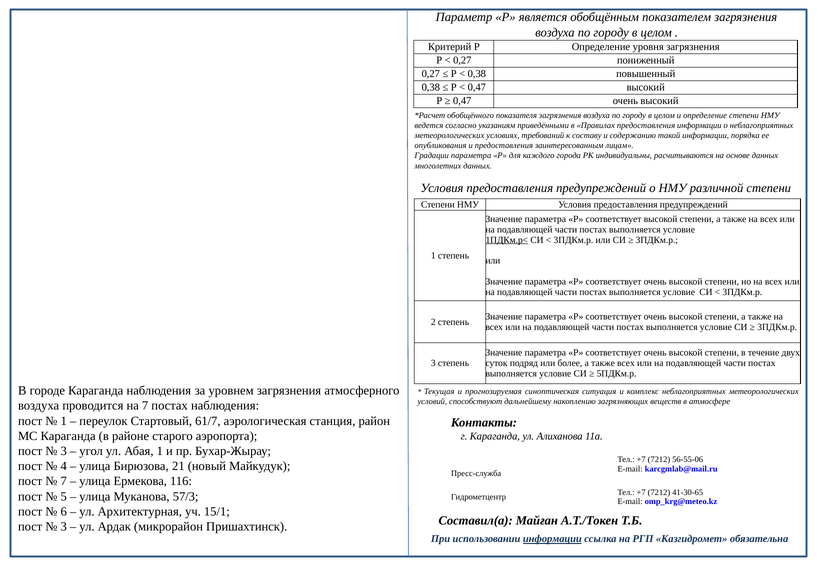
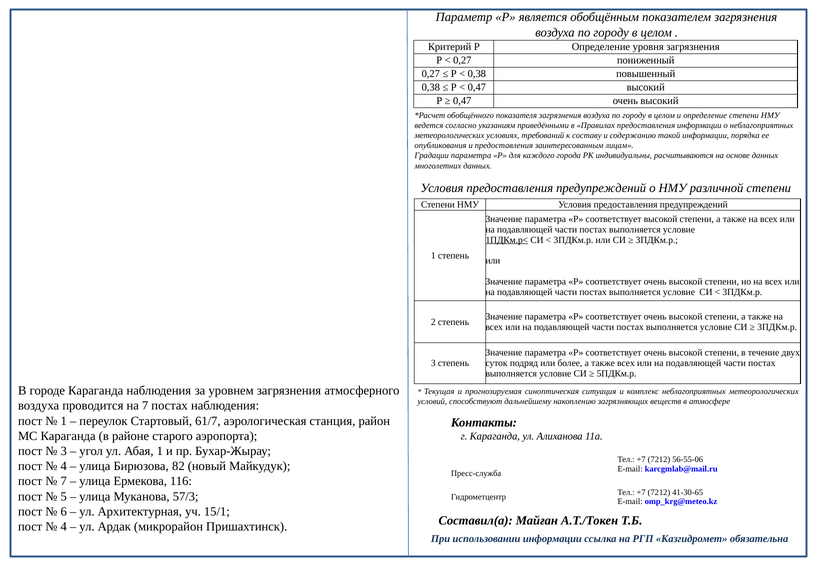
21: 21 -> 82 (178, 466)
3: 3 -> 4 (64, 526)
информации underline: present -> none (552, 539)
